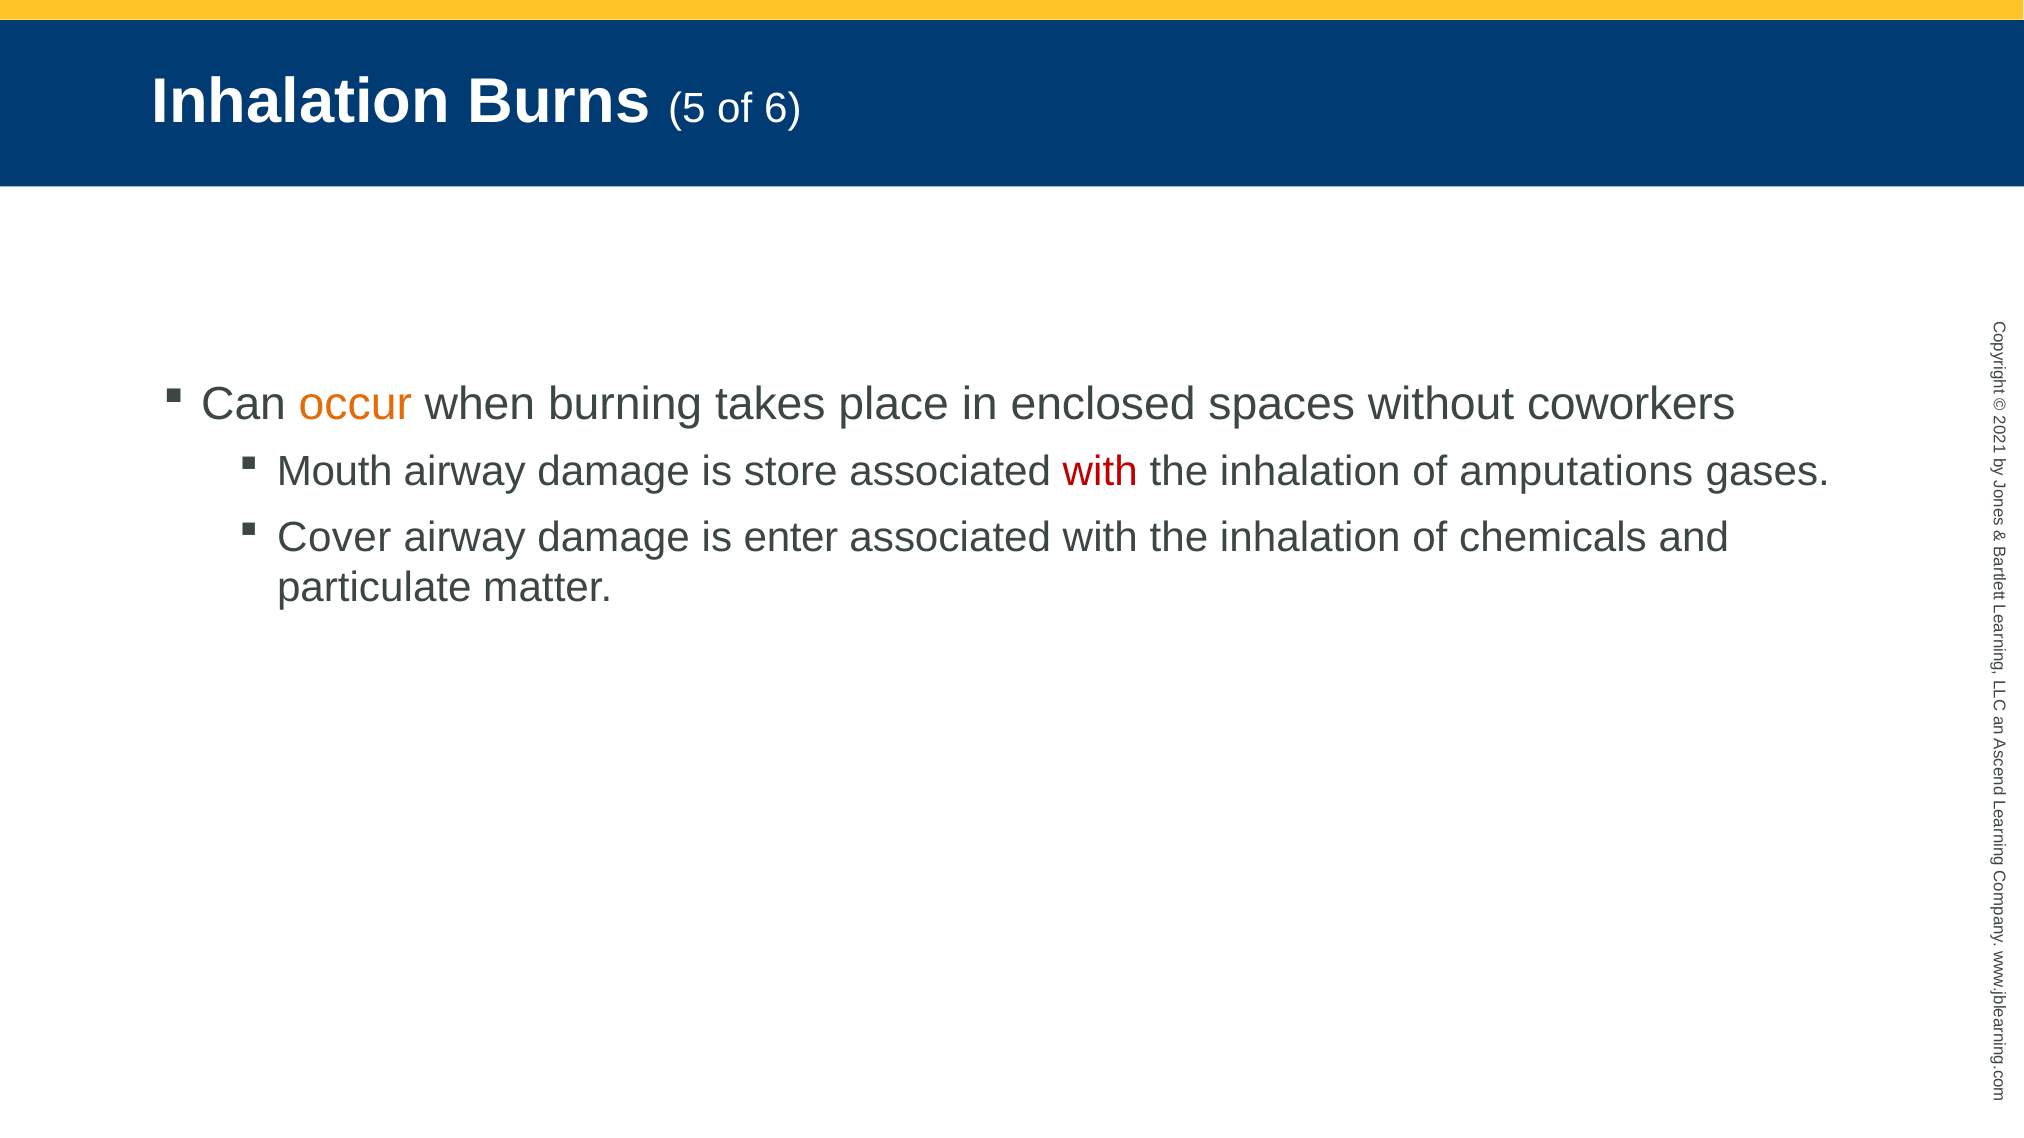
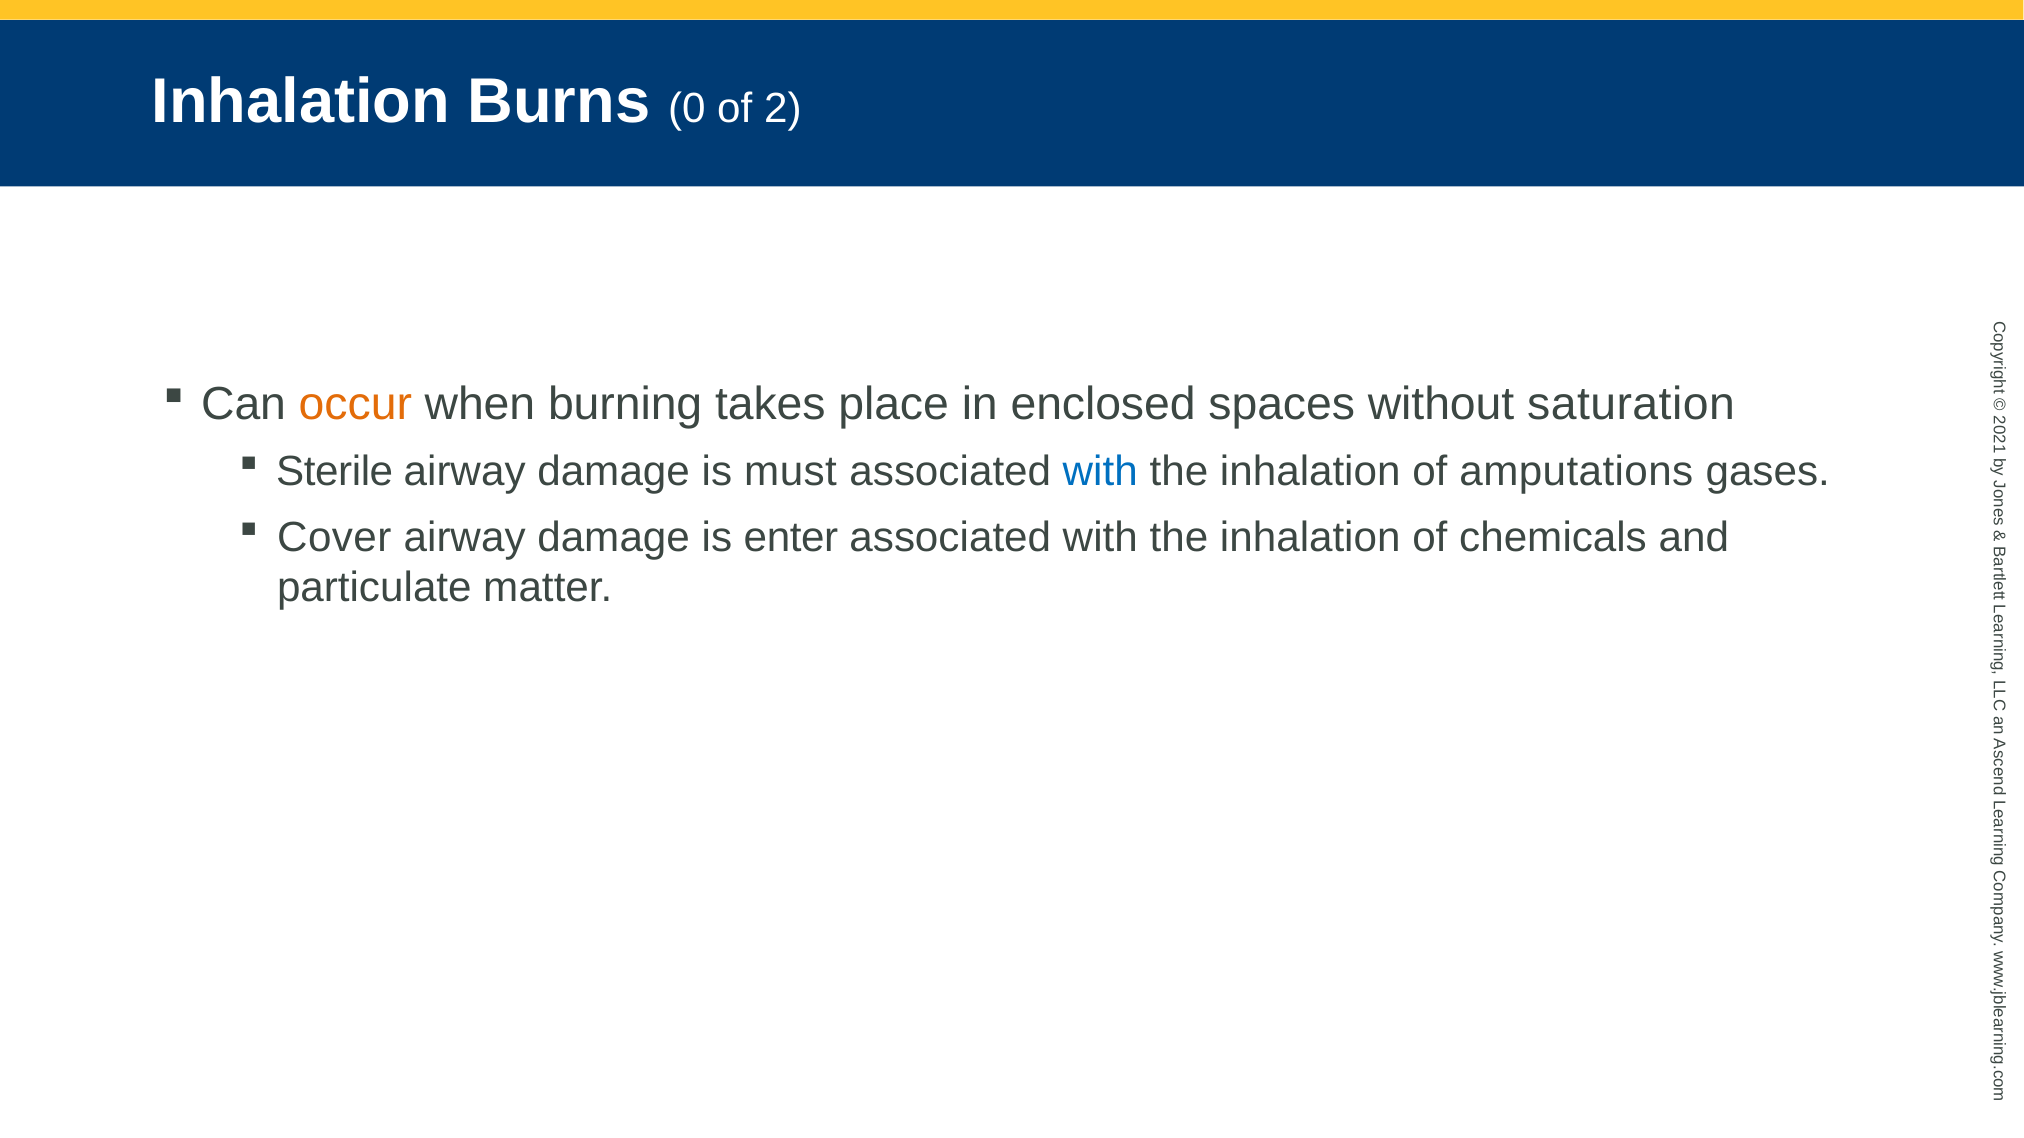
Burns 5: 5 -> 0 (687, 109)
of 6: 6 -> 2 (783, 109)
coworkers: coworkers -> saturation (1631, 404)
Mouth: Mouth -> Sterile (335, 472)
store: store -> must (791, 472)
with colour: red -> blue (1100, 472)
